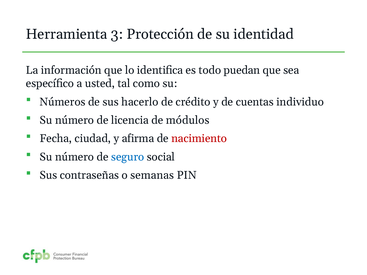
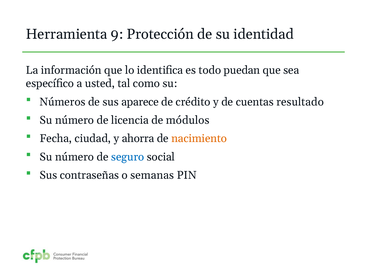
3: 3 -> 9 (117, 34)
hacerlo: hacerlo -> aparece (140, 102)
individuo: individuo -> resultado (300, 102)
afirma: afirma -> ahorra (138, 139)
nacimiento colour: red -> orange (199, 139)
